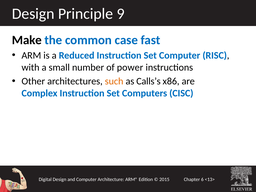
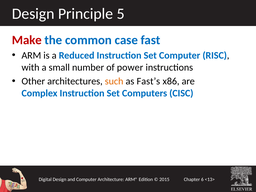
9: 9 -> 5 (121, 14)
Make colour: black -> red (27, 40)
Calls’s: Calls’s -> Fast’s (148, 81)
